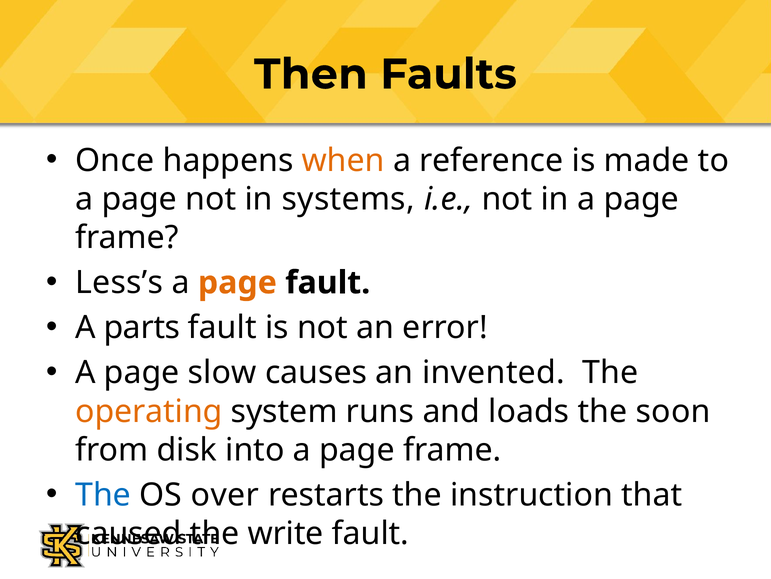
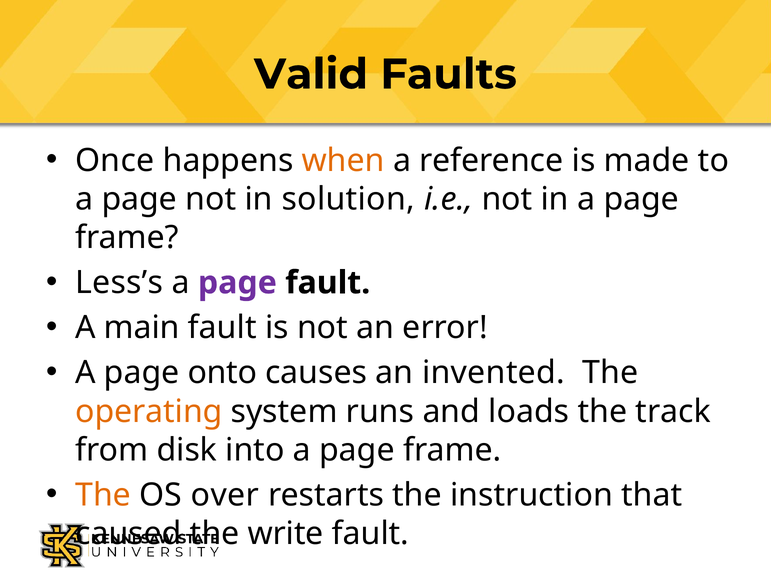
Then: Then -> Valid (311, 74)
systems: systems -> solution (348, 199)
page colour: orange -> purple (237, 282)
parts: parts -> main (142, 327)
slow: slow -> onto (222, 372)
soon: soon -> track (673, 411)
The colour: blue -> orange (103, 494)
